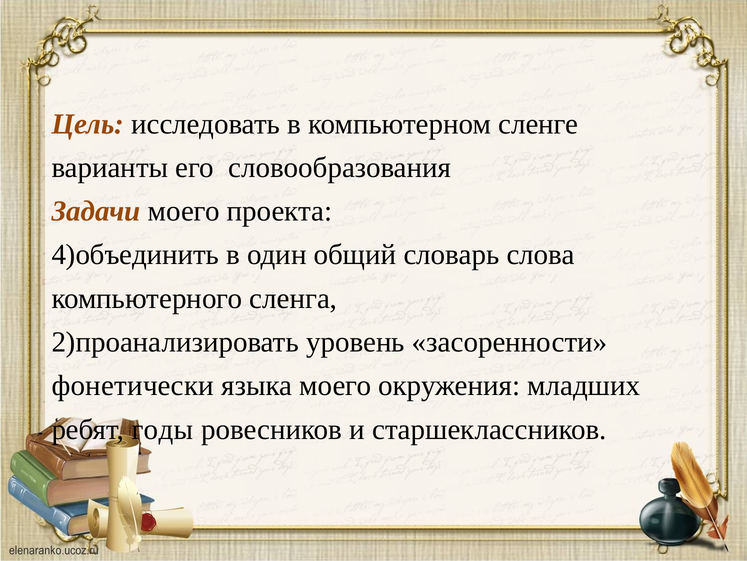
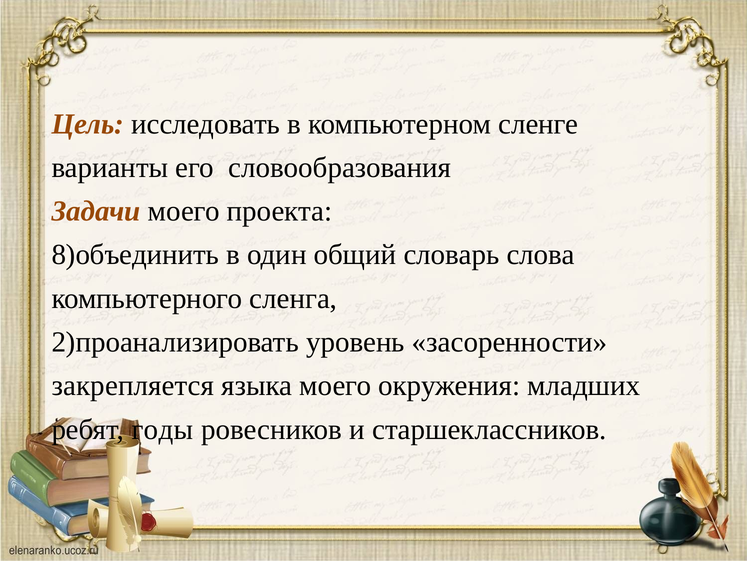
4)объединить: 4)объединить -> 8)объединить (135, 255)
фонетически: фонетически -> закрепляется (133, 385)
